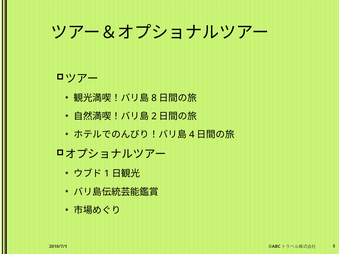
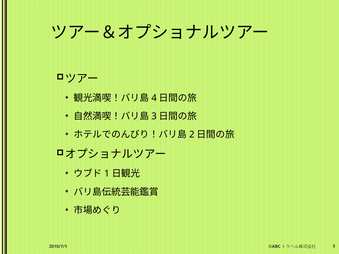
8: 8 -> 4 (154, 98)
2: 2 -> 3 (154, 116)
4: 4 -> 2 (192, 135)
